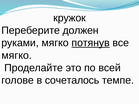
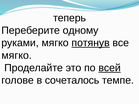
кружок: кружок -> теперь (70, 18)
должен: должен -> одному (81, 30)
всей underline: none -> present (110, 68)
